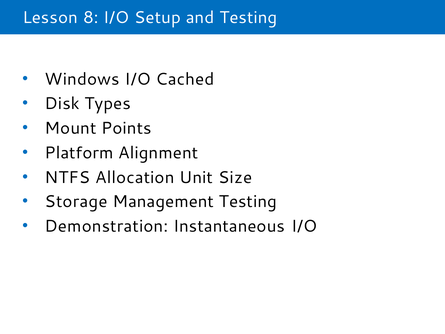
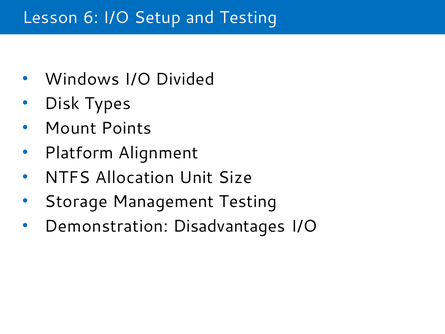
8: 8 -> 6 (91, 18)
Cached: Cached -> Divided (185, 79)
Instantaneous: Instantaneous -> Disadvantages (229, 226)
